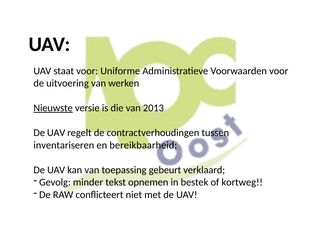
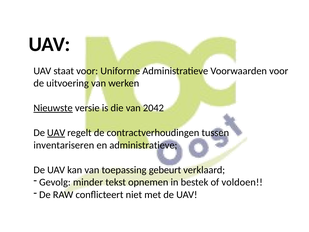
2013: 2013 -> 2042 (153, 108)
UAV underline: none -> present (56, 133)
en bereikbaarheid: bereikbaarheid -> administratieve (143, 145)
kortweg: kortweg -> voldoen (242, 182)
